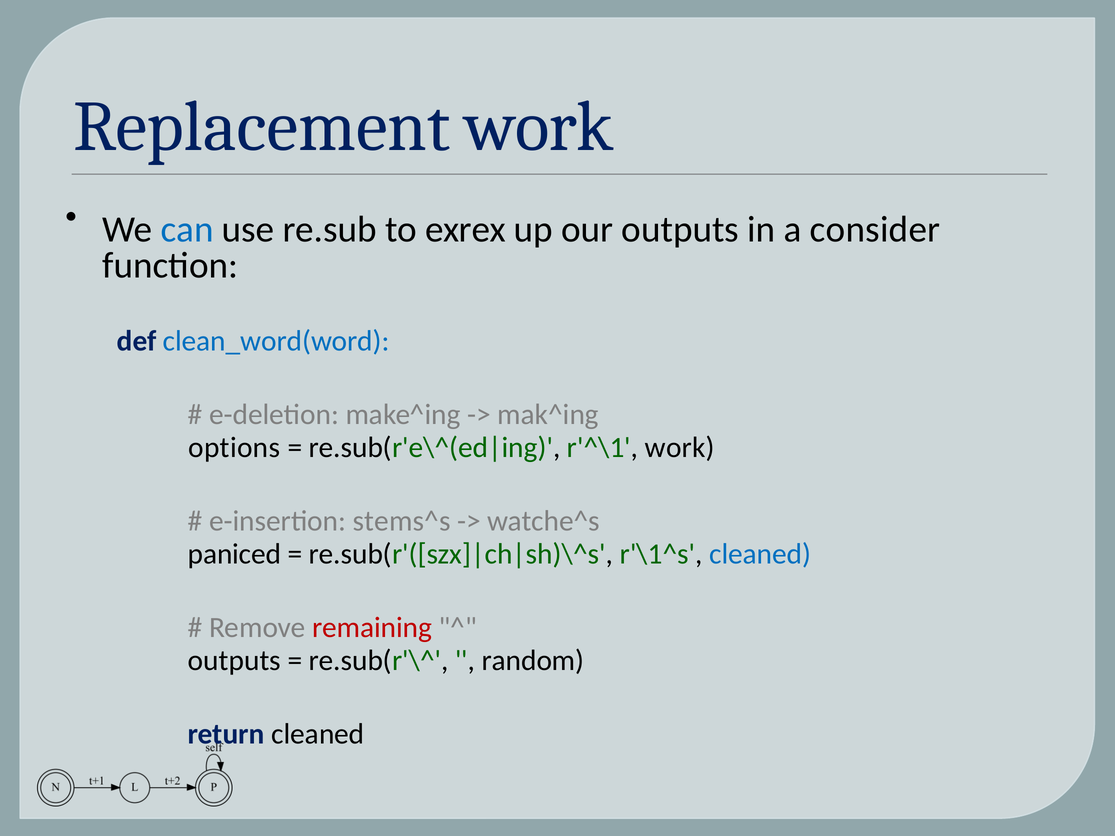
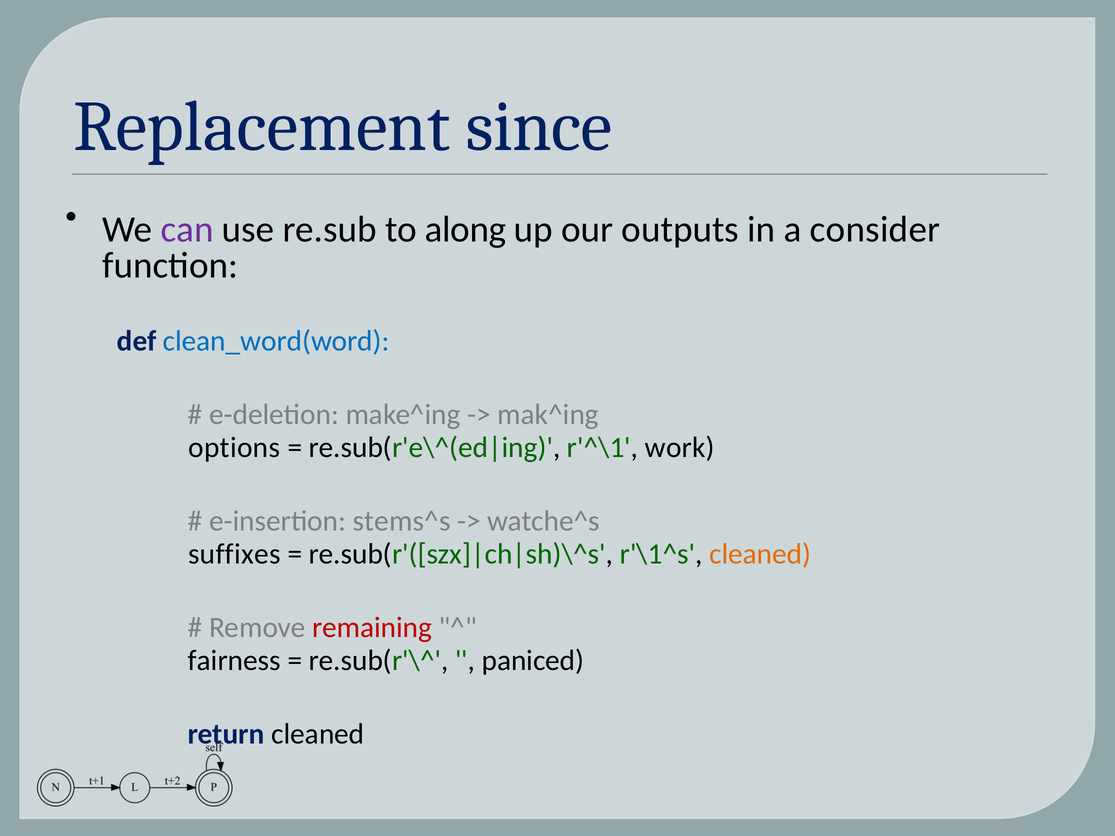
Replacement work: work -> since (539, 127)
can colour: blue -> purple (187, 230)
exrex: exrex -> along (465, 230)
paniced: paniced -> suffixes (234, 554)
cleaned colour: blue -> orange (760, 554)
outputs: outputs -> fairness (234, 661)
random: random -> paniced (533, 661)
